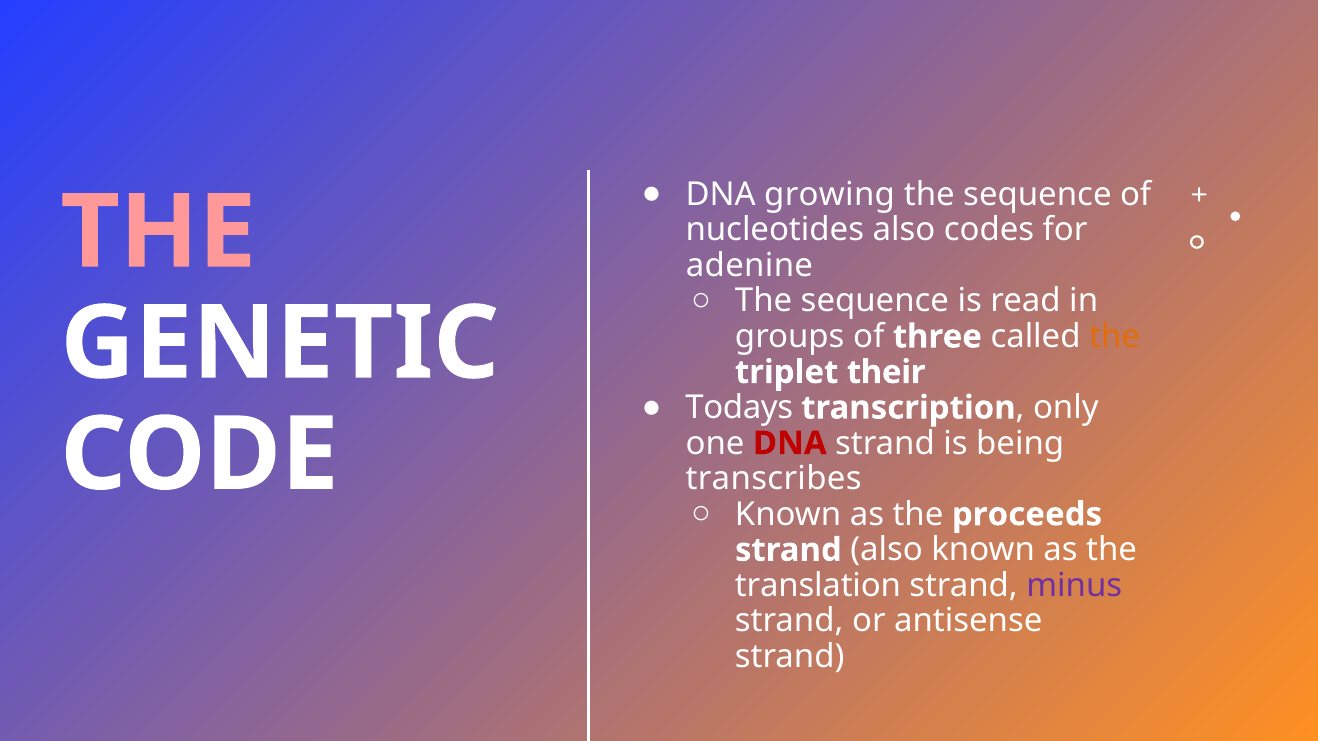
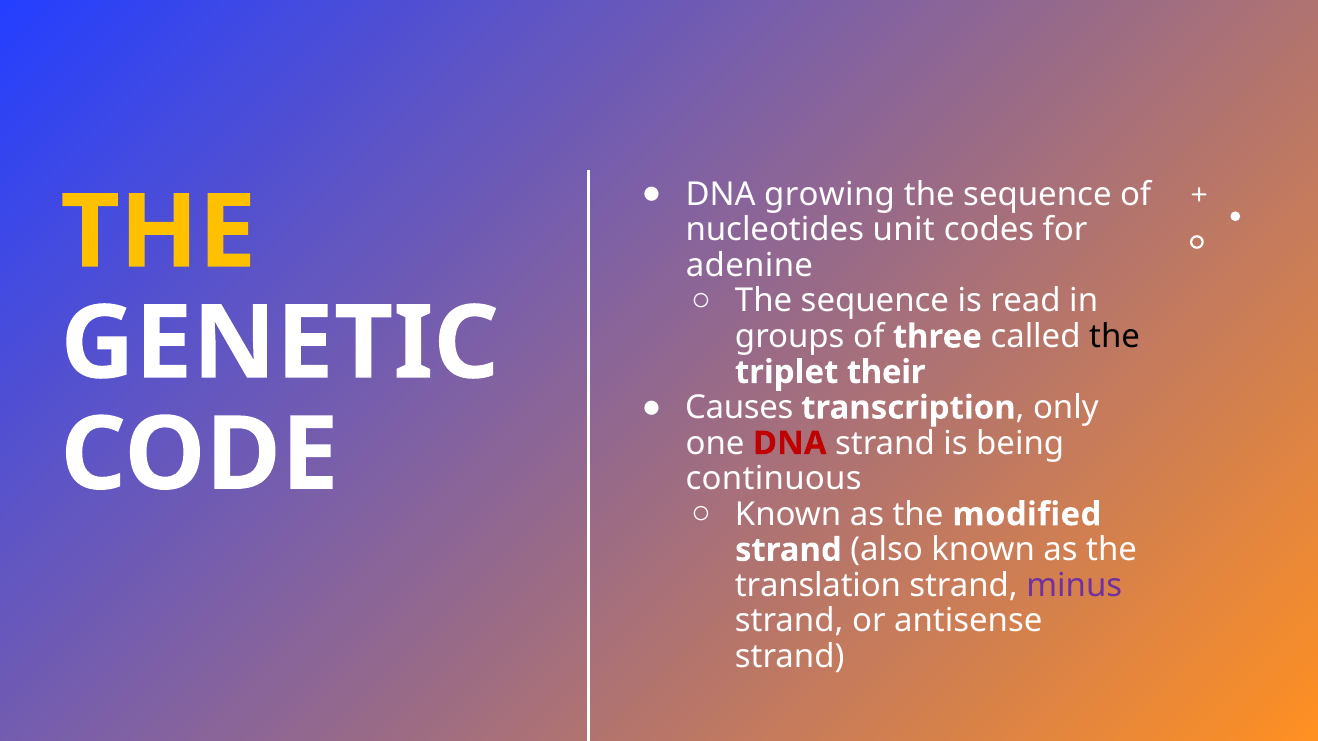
THE colour: pink -> yellow (158, 233)
nucleotides also: also -> unit (904, 230)
the colour: orange -> black (1115, 337)
Todays: Todays -> Causes (739, 408)
transcribes: transcribes -> continuous (774, 479)
proceeds: proceeds -> modified (1027, 515)
